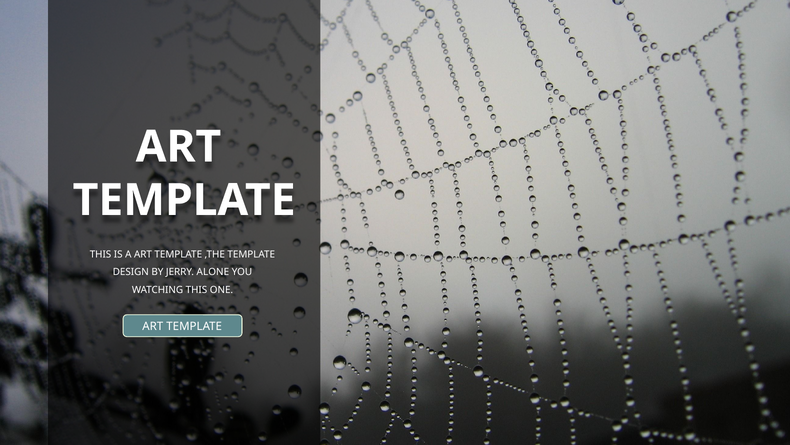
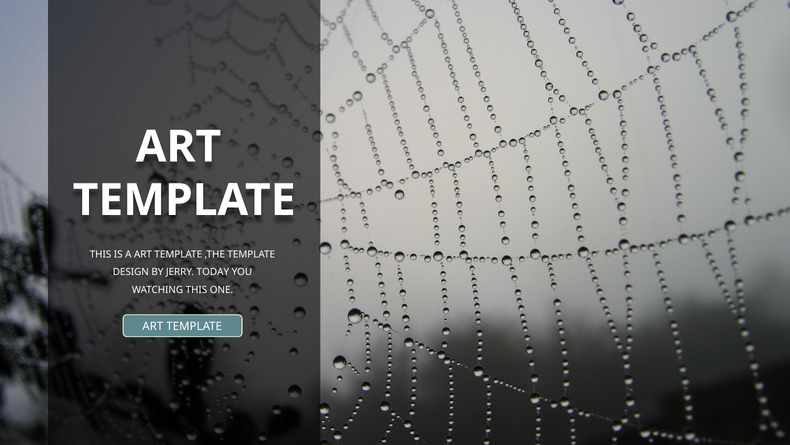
ALONE: ALONE -> TODAY (213, 272)
